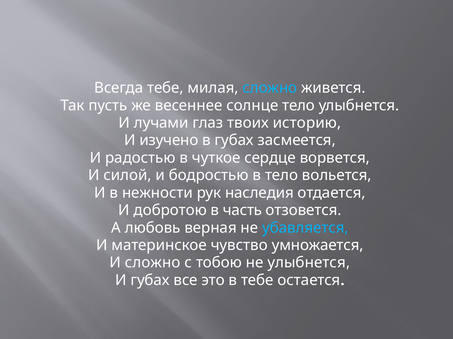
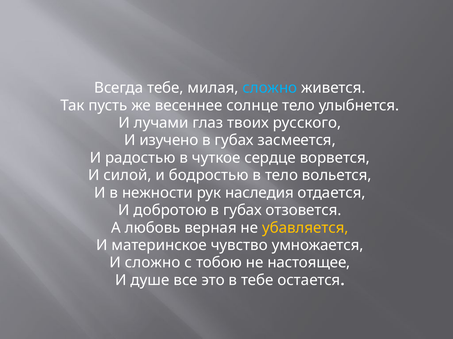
историю: историю -> русского (307, 123)
добротою в часть: часть -> губах (242, 211)
убавляется colour: light blue -> yellow (305, 228)
не улыбнется: улыбнется -> настоящее (309, 263)
И губах: губах -> душе (150, 281)
